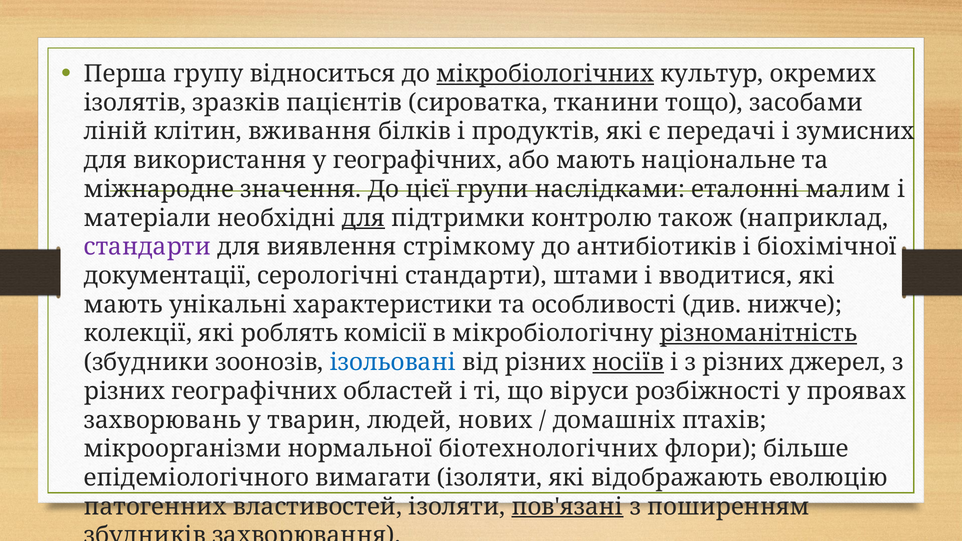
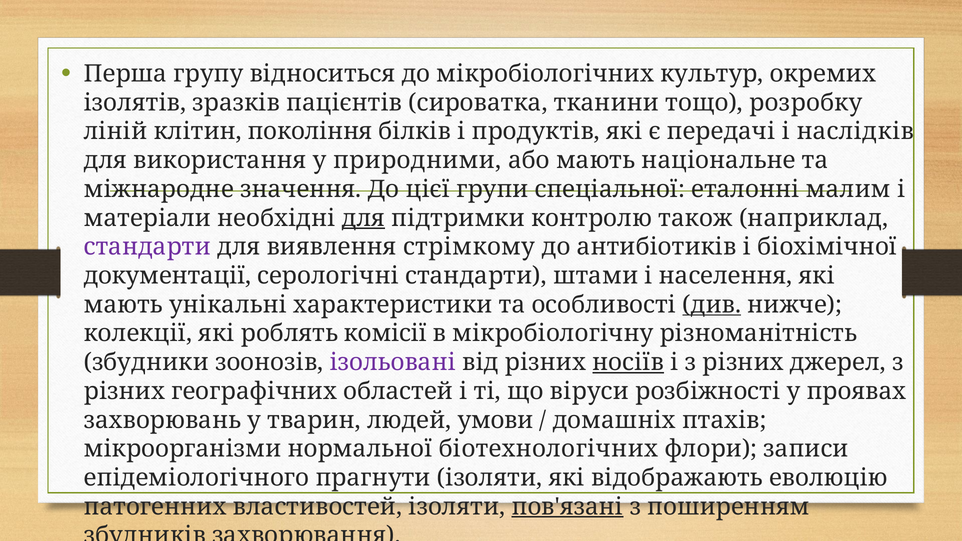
мікробіологічних underline: present -> none (545, 74)
засобами: засобами -> розробку (806, 103)
вживання: вживання -> покоління (310, 132)
зумисних: зумисних -> наслідків (855, 132)
у географічних: географічних -> природними (417, 160)
наслідками: наслідками -> спеціальної (610, 189)
вводитися: вводитися -> населення (726, 276)
див underline: none -> present (712, 305)
різноманітність underline: present -> none (758, 334)
ізольовані colour: blue -> purple (393, 362)
нових: нових -> умови (496, 420)
більше: більше -> записи (806, 449)
вимагати: вимагати -> прагнути (373, 478)
